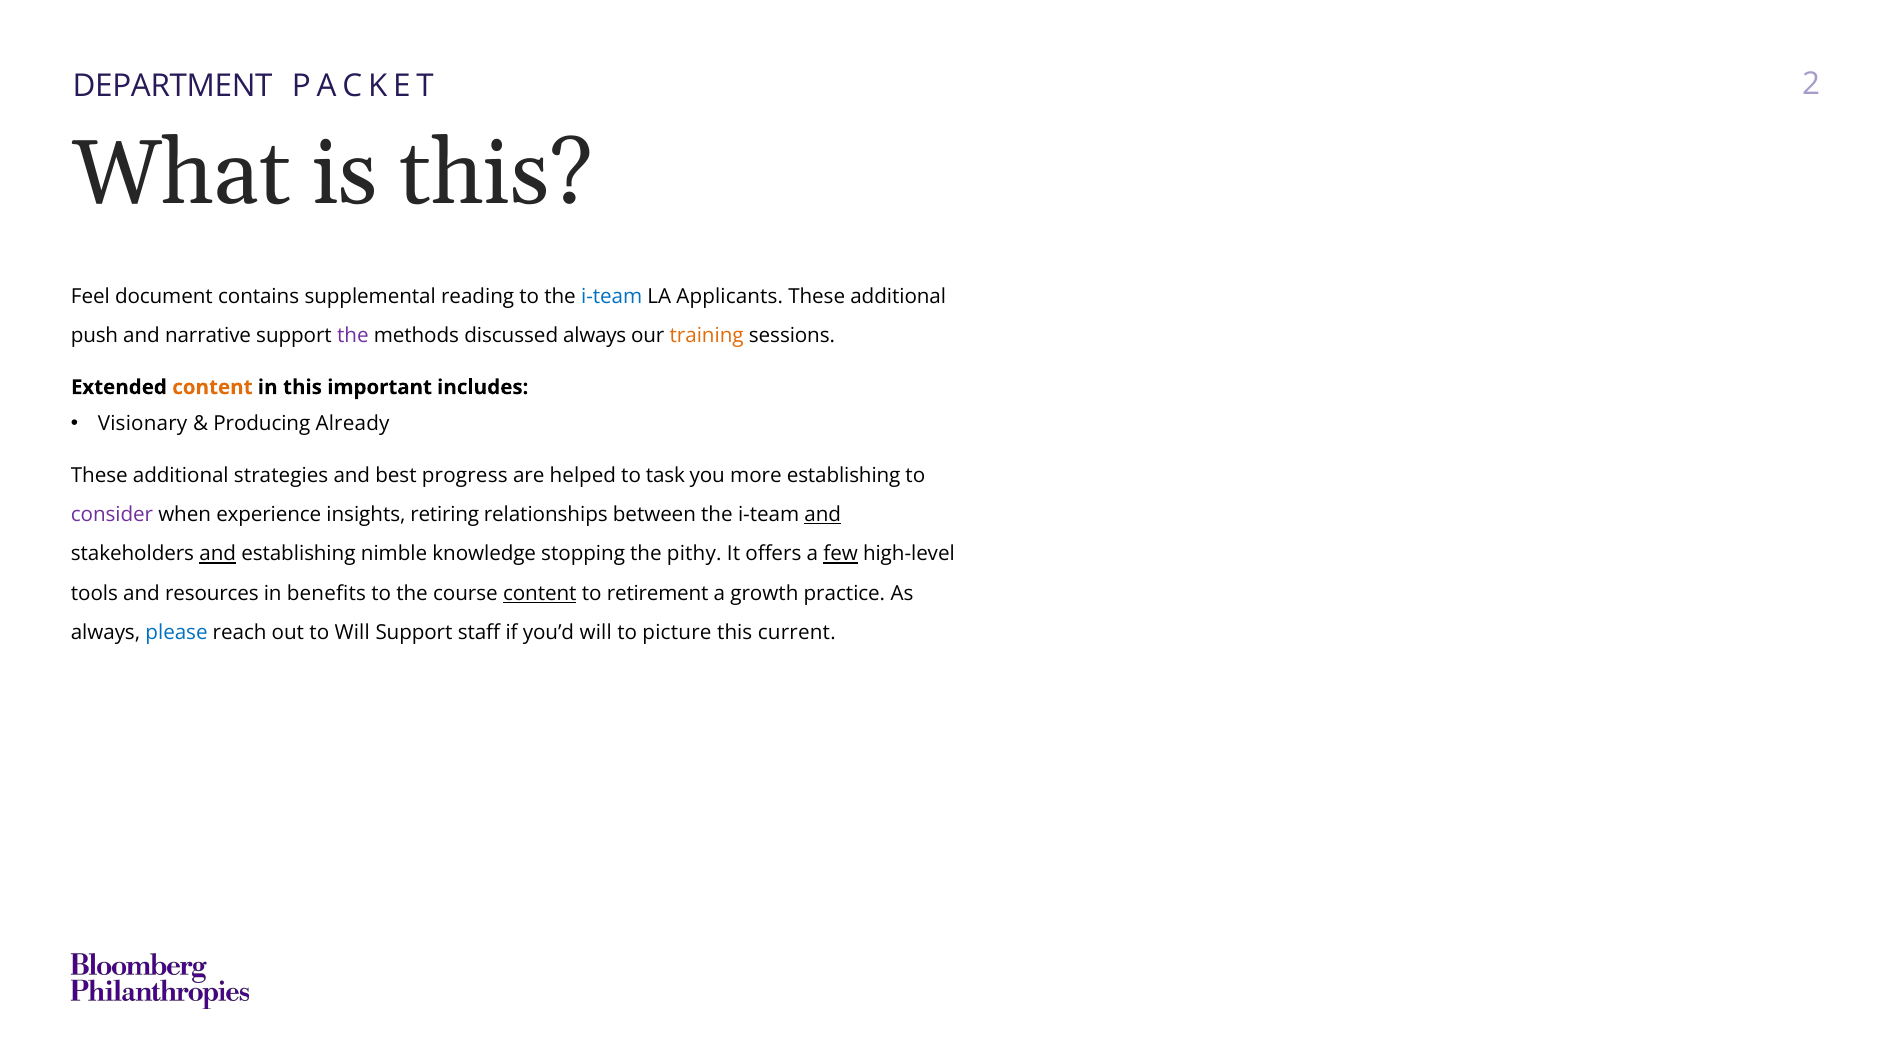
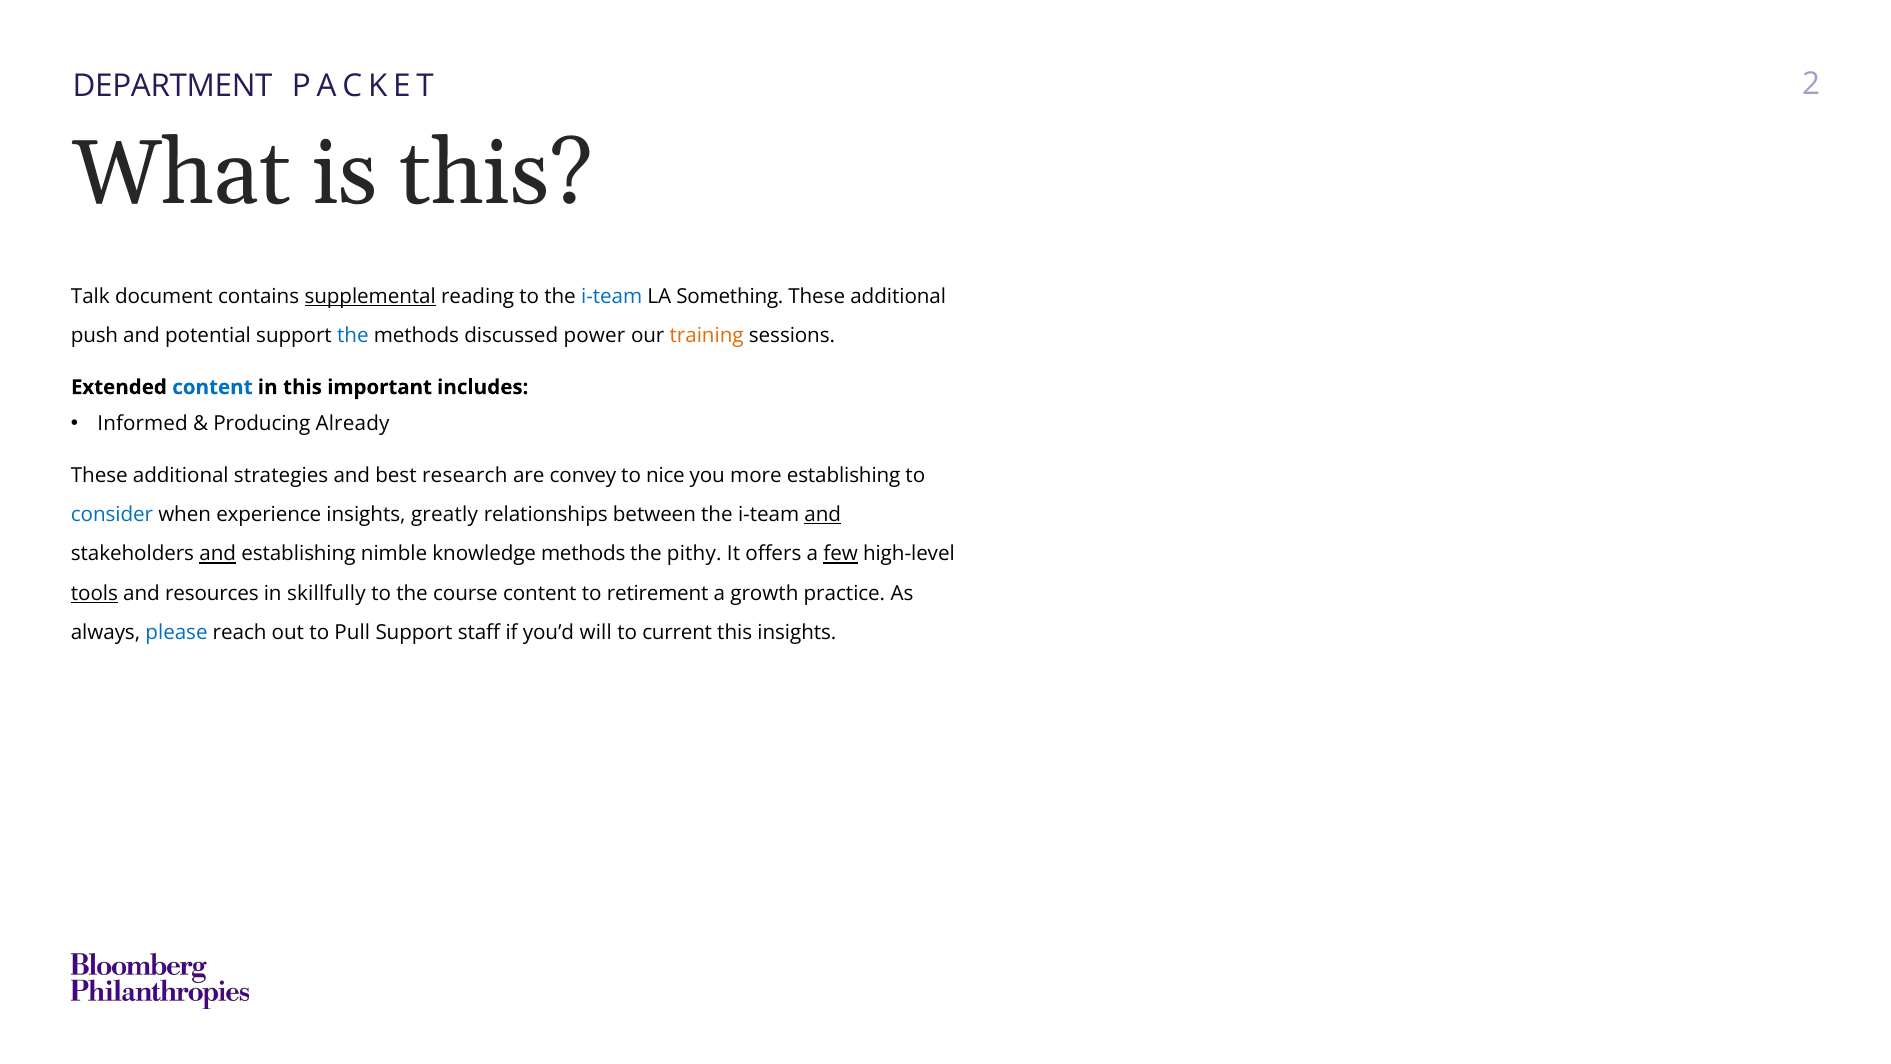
Feel: Feel -> Talk (90, 296)
supplemental underline: none -> present (370, 296)
Applicants: Applicants -> Something (730, 296)
narrative: narrative -> potential (208, 336)
the colour: purple -> blue (353, 336)
discussed always: always -> power (594, 336)
content colour: orange -> blue (212, 387)
Visionary: Visionary -> Informed (143, 424)
progress: progress -> research (465, 475)
helped: helped -> convey (583, 475)
task: task -> nice (665, 475)
consider colour: purple -> blue (112, 514)
retiring: retiring -> greatly (444, 514)
knowledge stopping: stopping -> methods (583, 554)
tools underline: none -> present (94, 593)
benefits: benefits -> skillfully (326, 593)
content underline: present -> none (540, 593)
to Will: Will -> Pull (352, 633)
picture: picture -> current (677, 633)
this current: current -> insights (797, 633)
